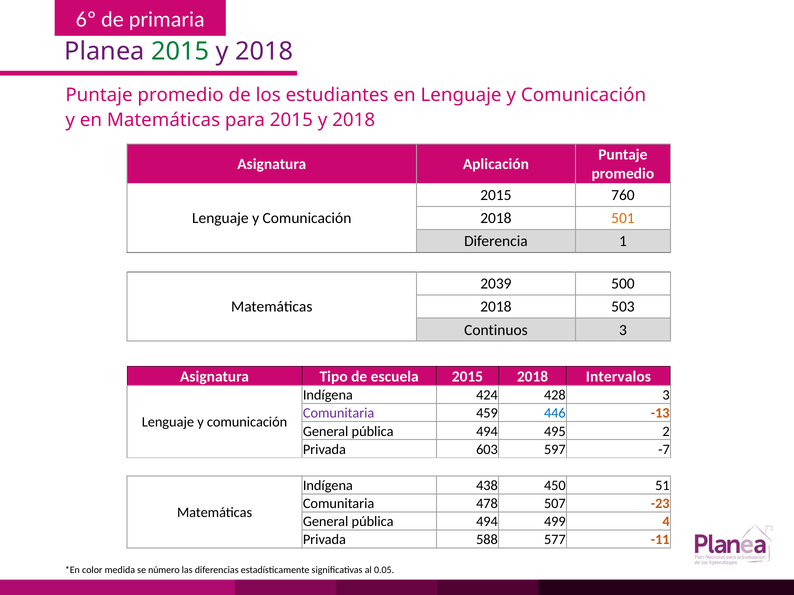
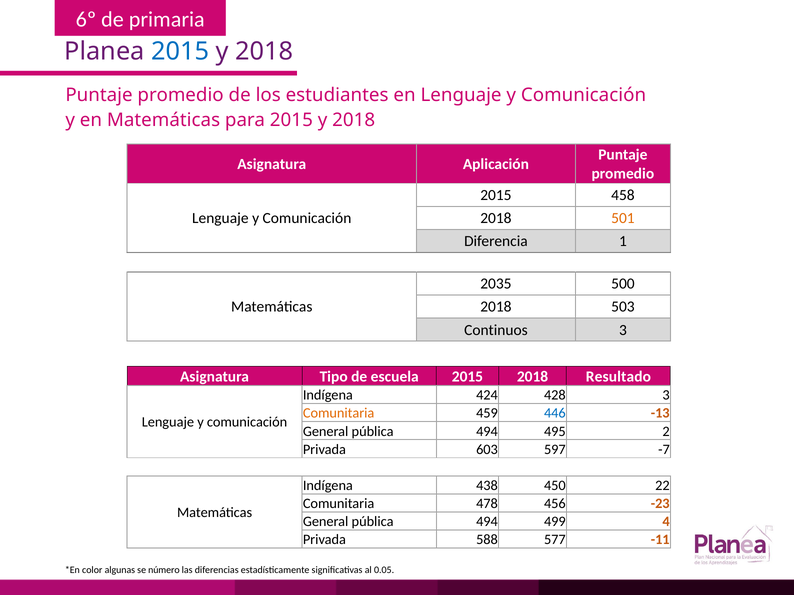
2015 colour: green -> blue (180, 51)
760: 760 -> 458 (623, 195)
2039: 2039 -> 2035 (496, 284)
Intervalos: Intervalos -> Resultado (618, 377)
Comunitaria colour: purple -> orange (339, 414)
51: 51 -> 22 (662, 486)
507: 507 -> 456 (555, 504)
medida: medida -> algunas (120, 571)
